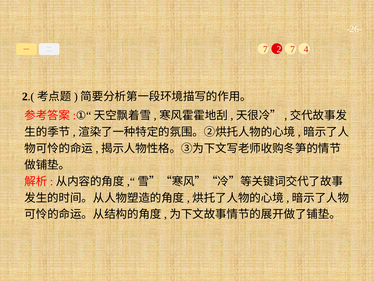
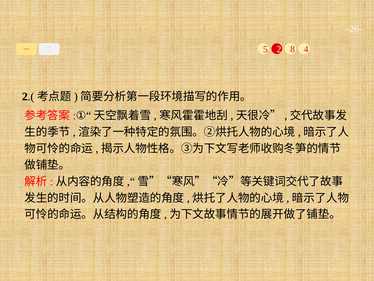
7: 7 -> 5 (265, 49)
2 7: 7 -> 8 (293, 49)
